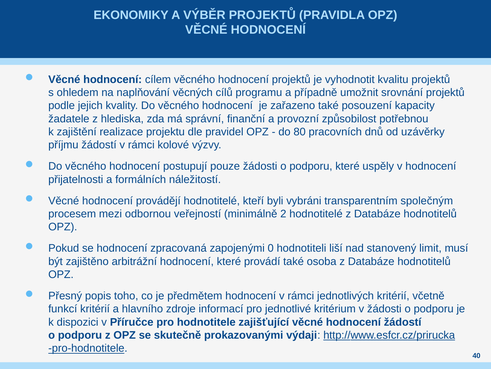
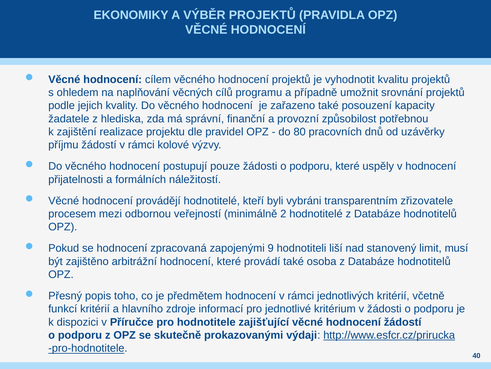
společným: společným -> zřizovatele (427, 200)
0: 0 -> 9 (271, 248)
